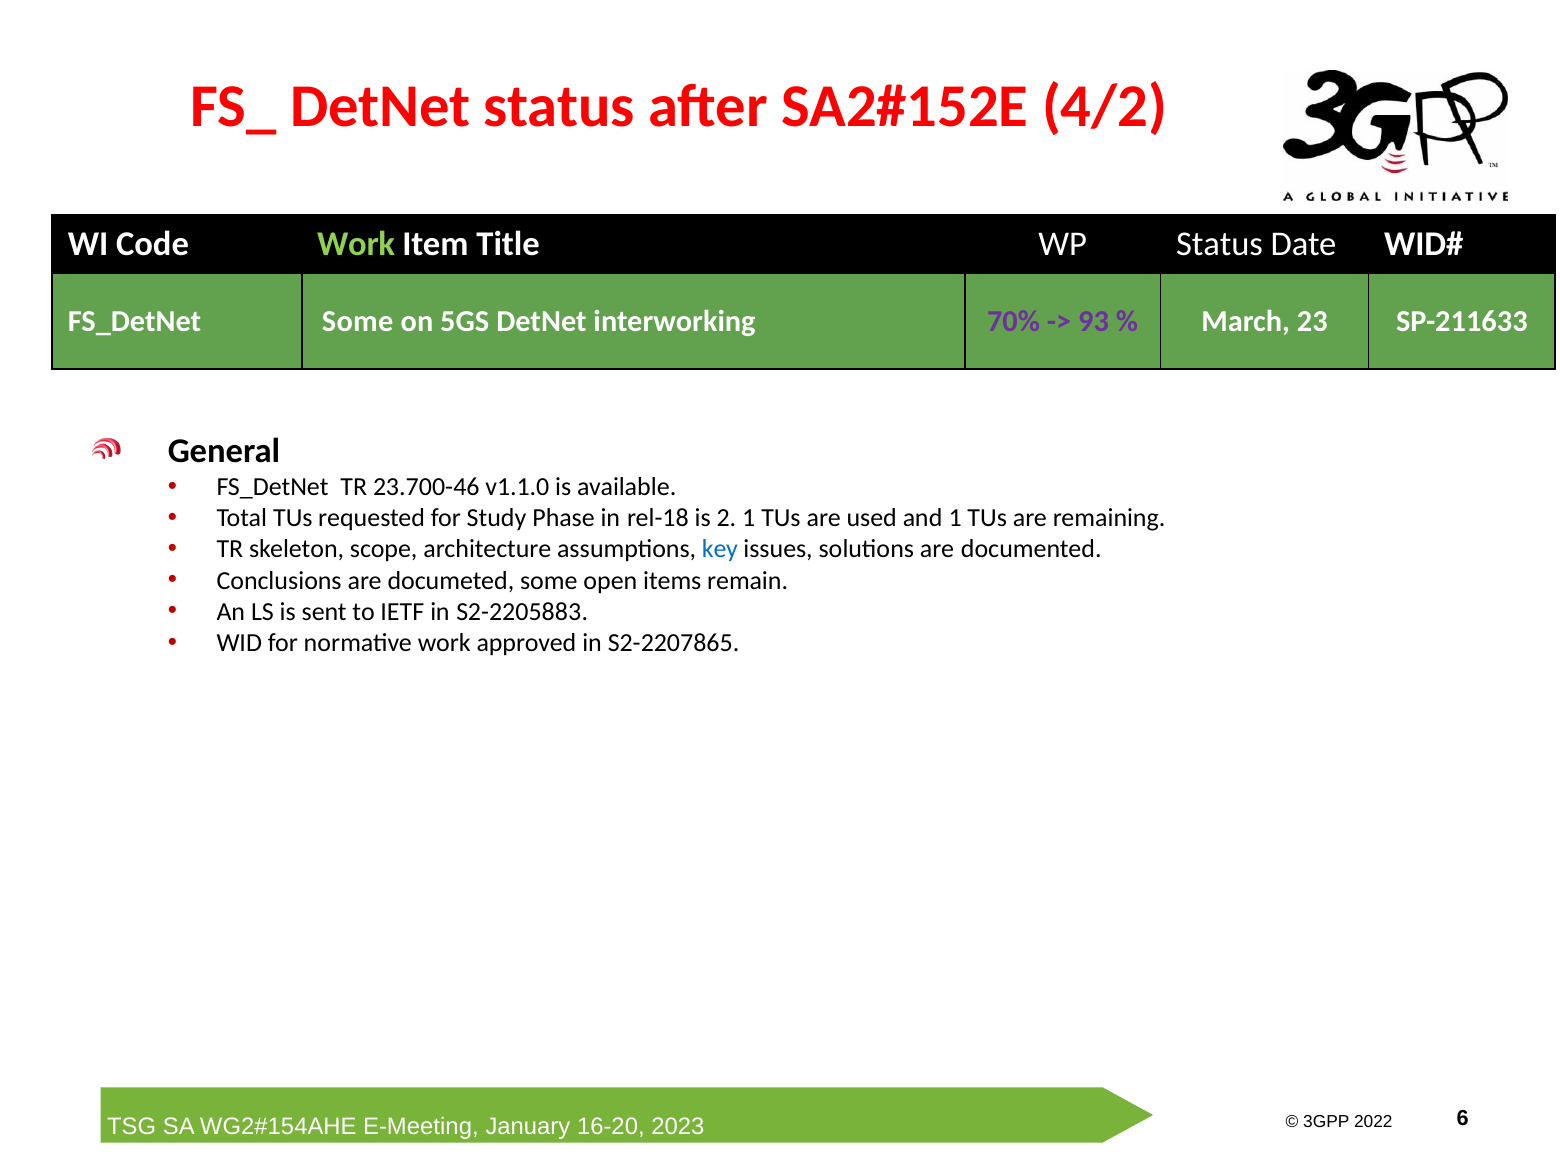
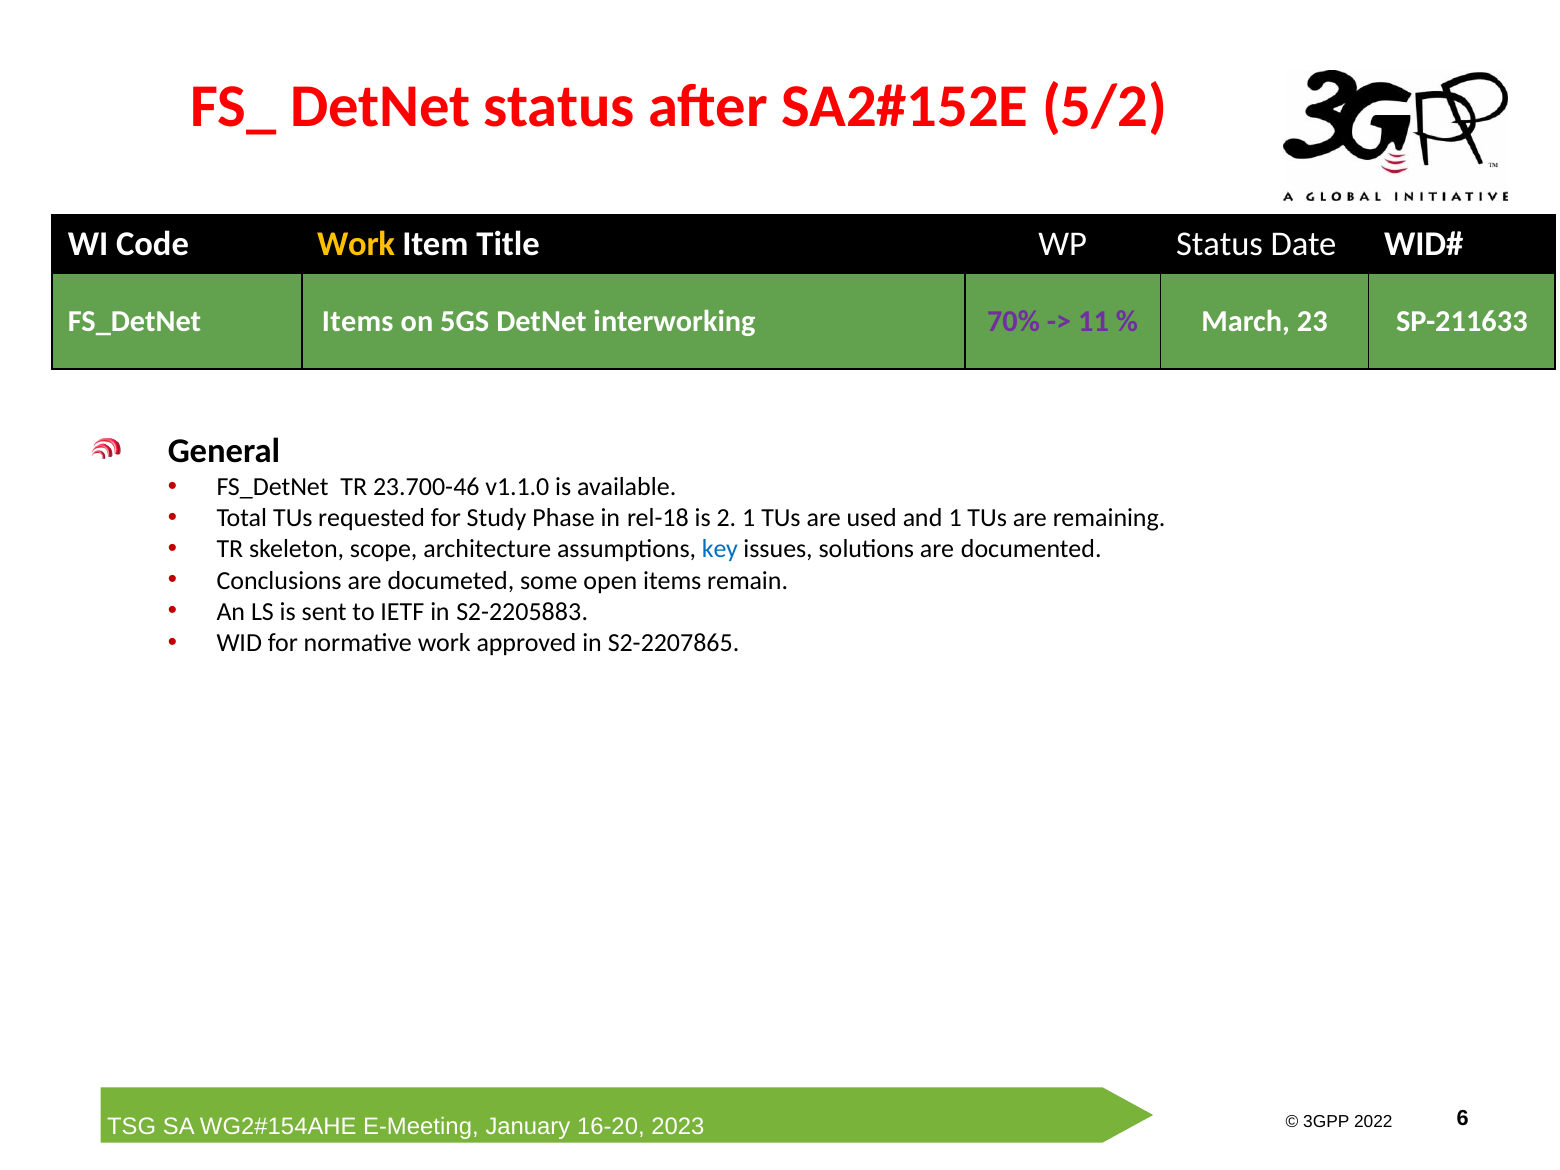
4/2: 4/2 -> 5/2 (1105, 107)
Work colour: light green -> yellow (356, 244)
FS_DetNet Some: Some -> Items (358, 321)
93: 93 -> 11 (1093, 321)
